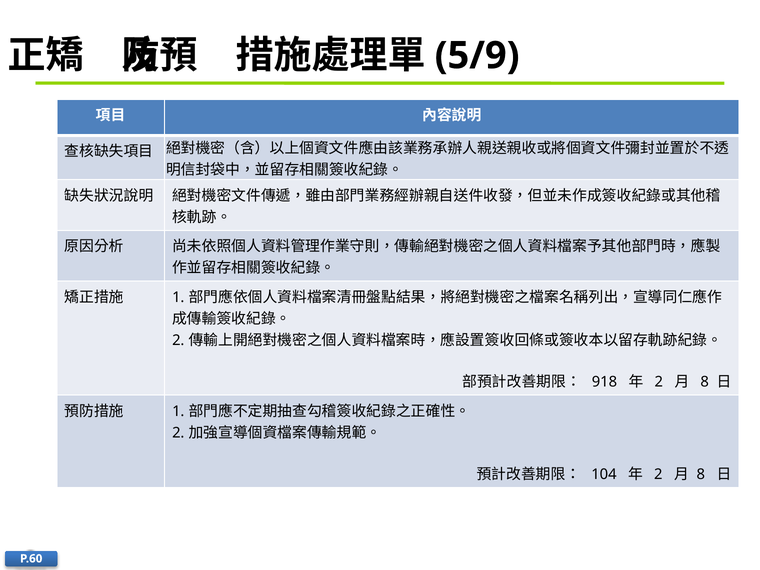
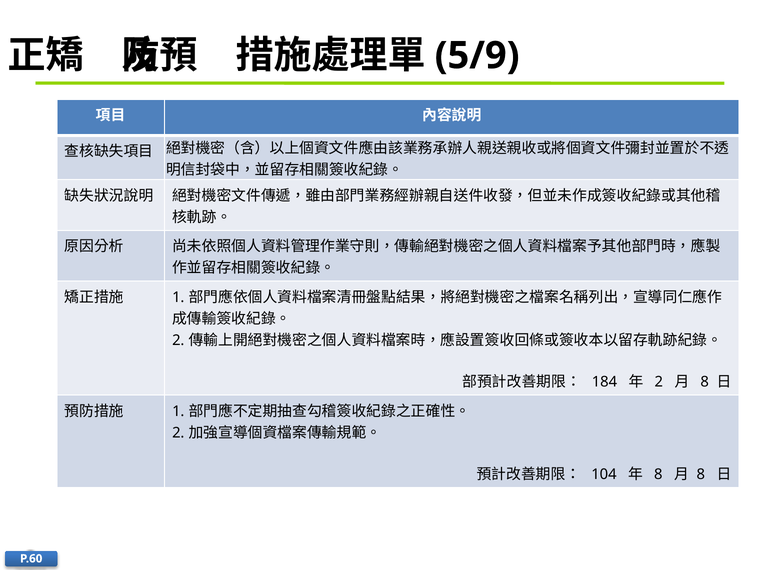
918: 918 -> 184 (604, 382)
2: 2 -> 8 (658, 474)
